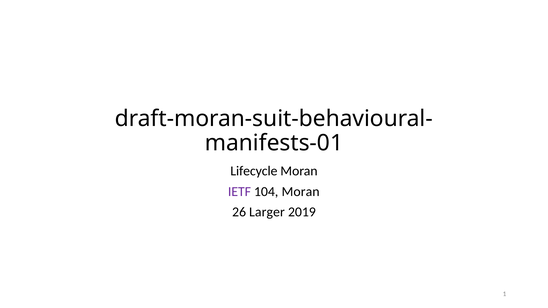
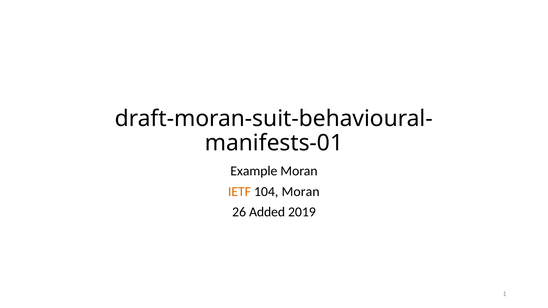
Lifecycle: Lifecycle -> Example (254, 171)
IETF colour: purple -> orange (239, 192)
Larger: Larger -> Added (267, 212)
